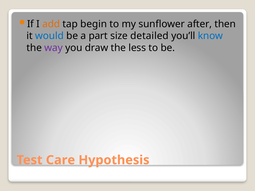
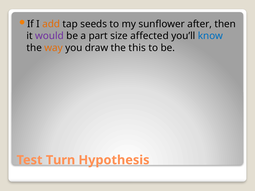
begin: begin -> seeds (94, 24)
would colour: blue -> purple (49, 36)
detailed: detailed -> affected (150, 36)
way colour: purple -> orange (54, 48)
less: less -> this (137, 48)
Care: Care -> Turn (61, 160)
